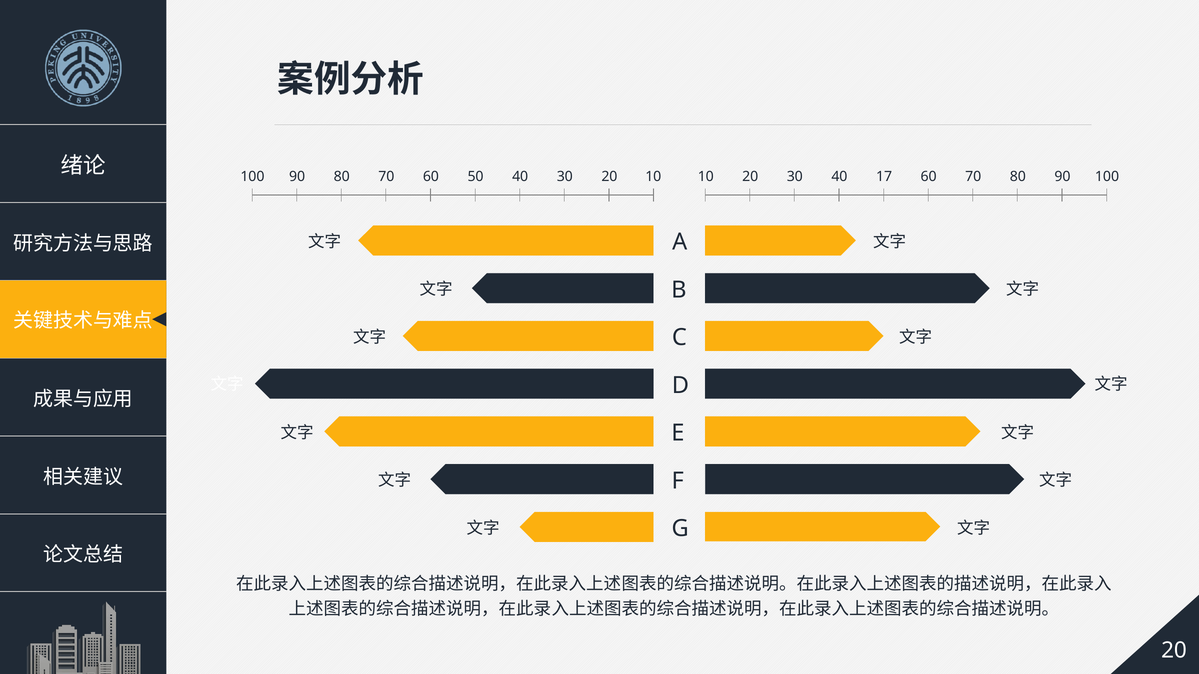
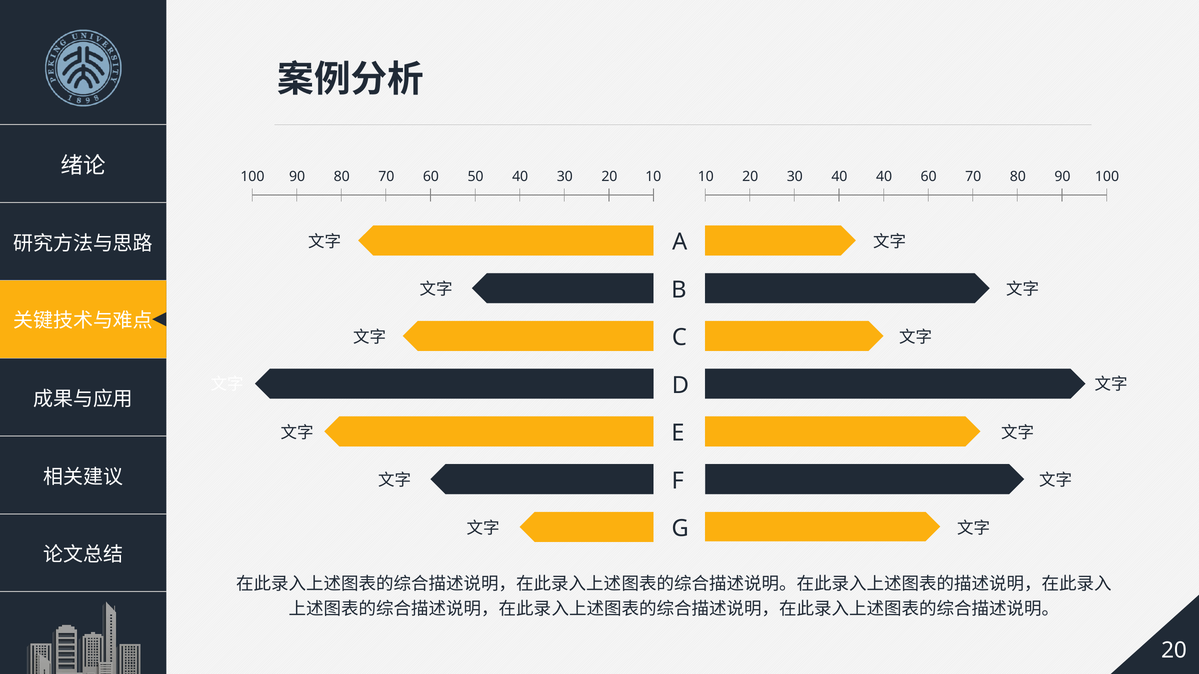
40 17: 17 -> 40 (884, 177)
